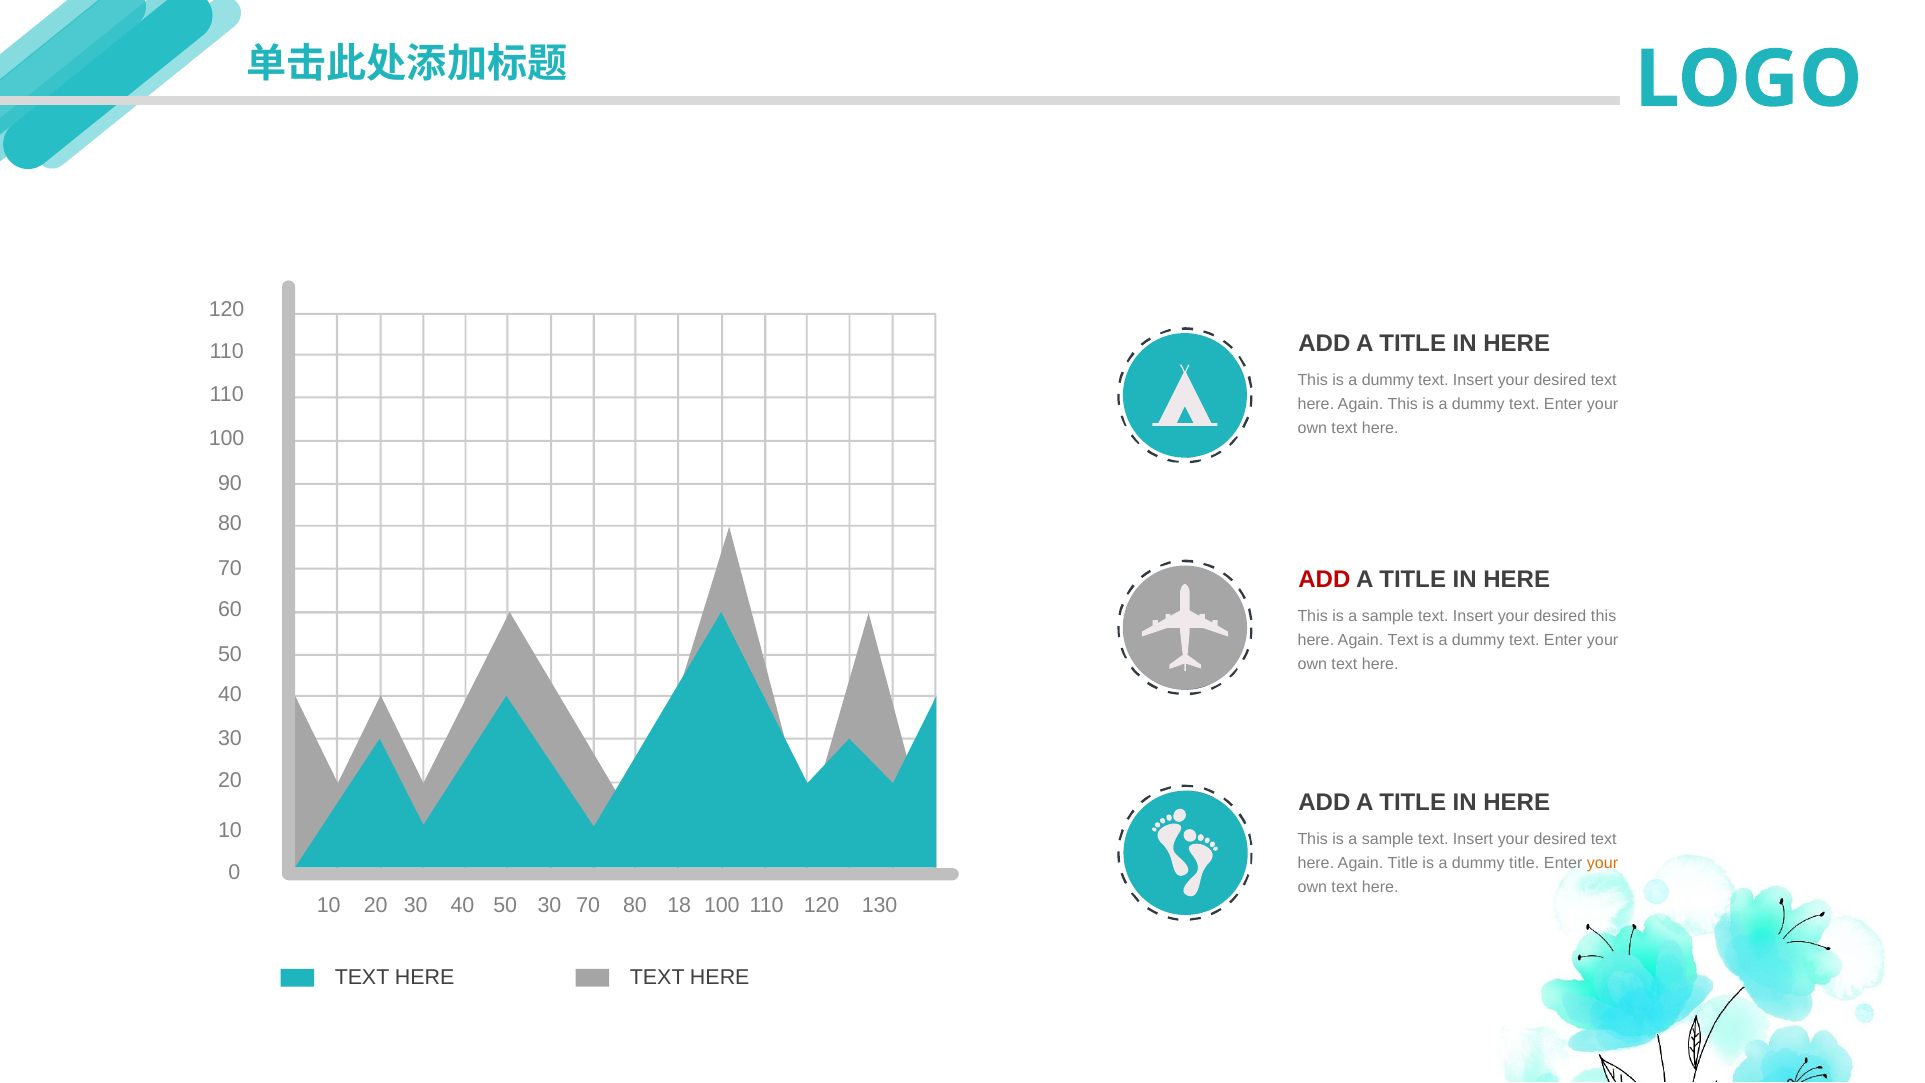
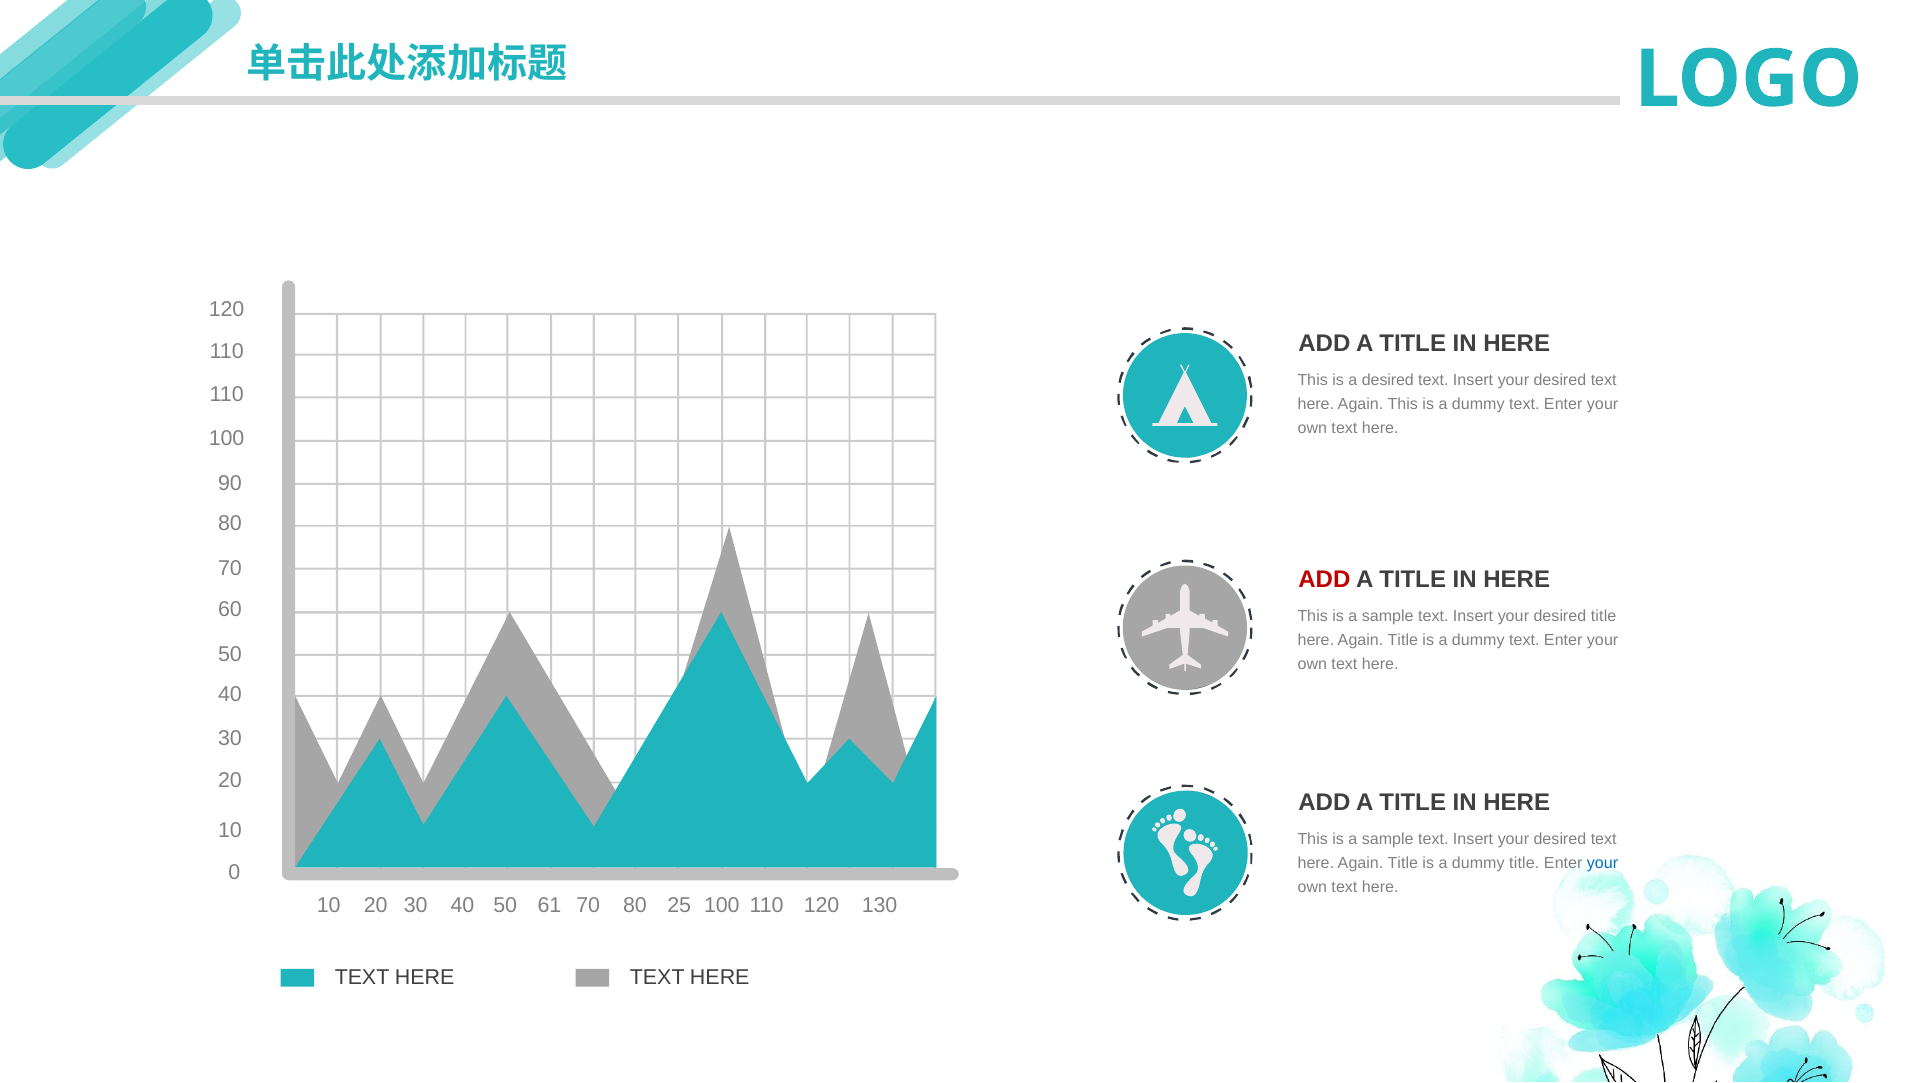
dummy: dummy -> desired (1388, 380)
desired this: this -> title (1604, 616)
Text: Text -> Title (1403, 640)
your colour: orange -> blue (1603, 863)
50 30: 30 -> 61 (549, 905)
18: 18 -> 25 (679, 905)
